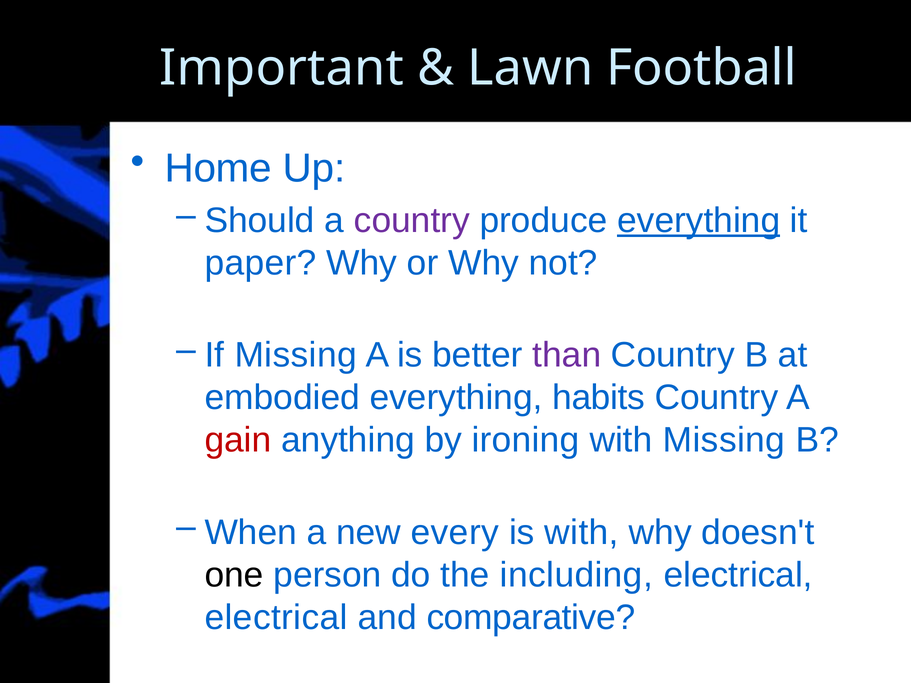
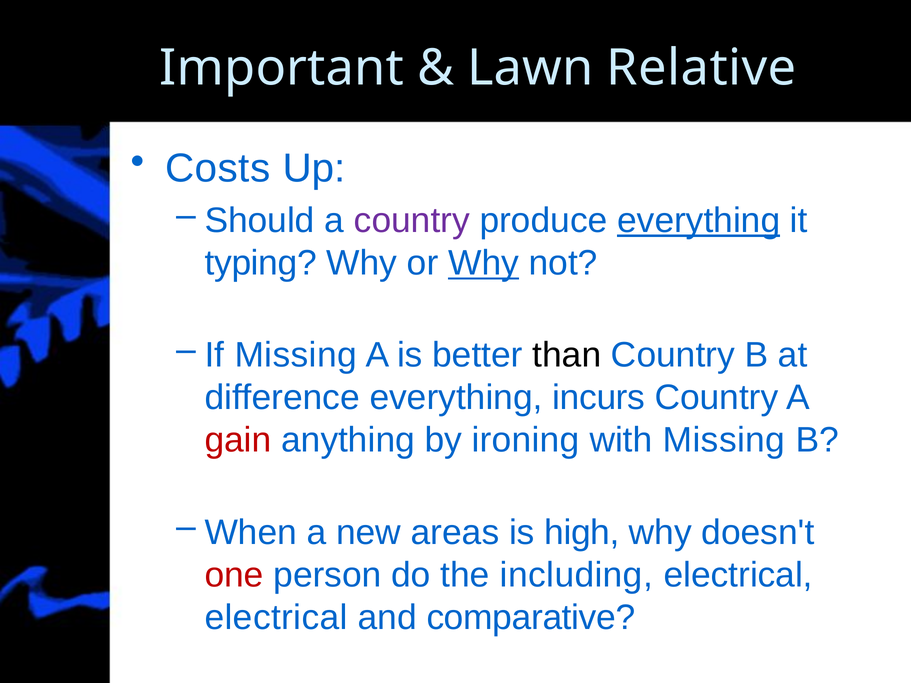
Football: Football -> Relative (701, 68)
Home: Home -> Costs (218, 168)
paper: paper -> typing (261, 263)
Why underline: none -> present (484, 263)
than colour: purple -> black (567, 355)
embodied: embodied -> difference (282, 398)
habits: habits -> incurs (599, 398)
every: every -> areas (455, 533)
is with: with -> high (582, 533)
one colour: black -> red (234, 575)
